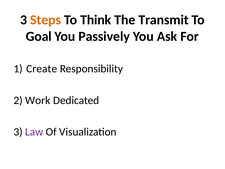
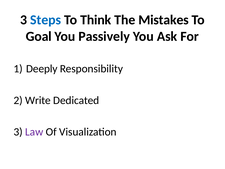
Steps colour: orange -> blue (46, 20)
Transmit: Transmit -> Mistakes (164, 20)
Create: Create -> Deeply (42, 69)
Work: Work -> Write (38, 100)
